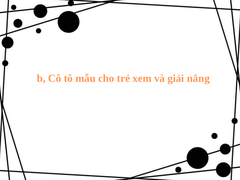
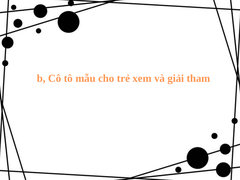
nắng: nắng -> tham (198, 78)
